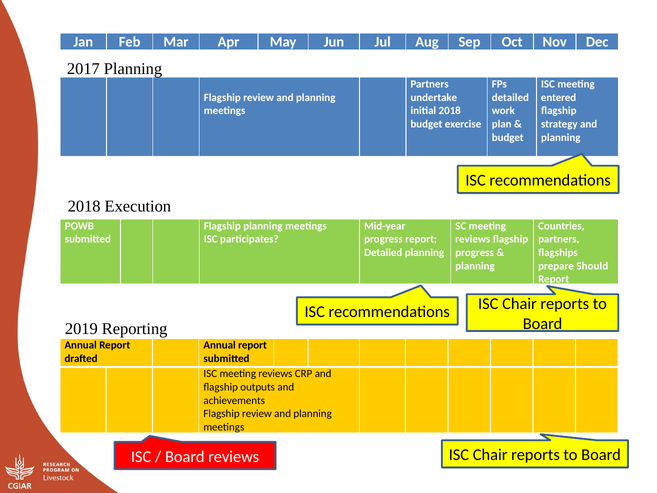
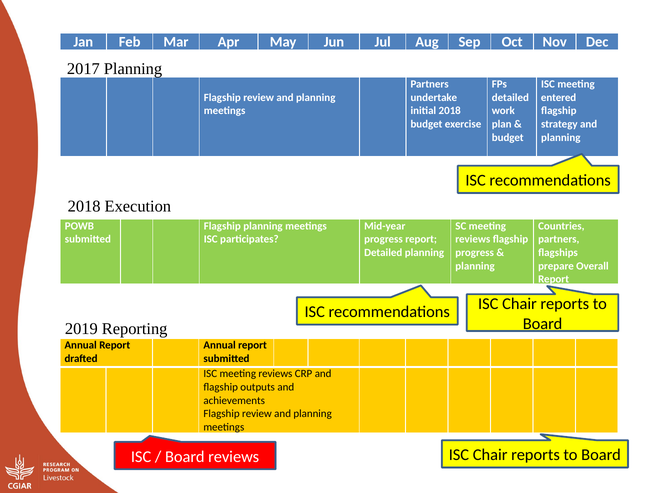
Should: Should -> Overall (592, 266)
